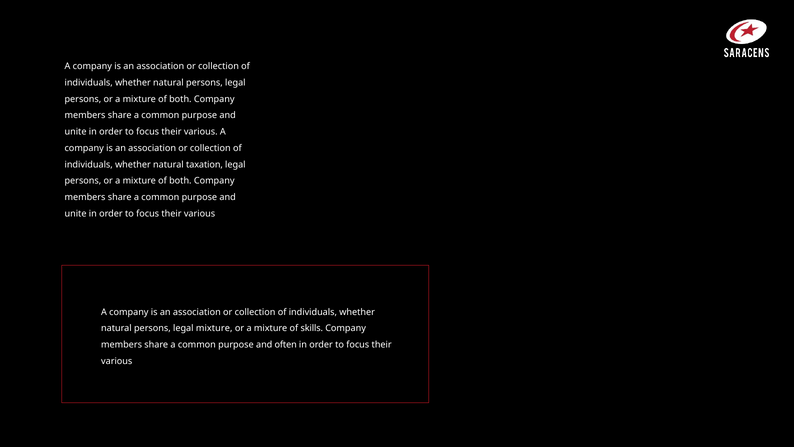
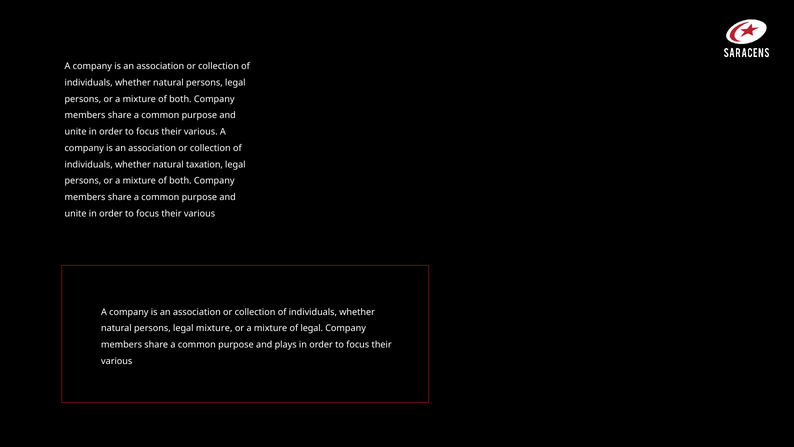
of skills: skills -> legal (312, 328)
often: often -> plays (286, 345)
